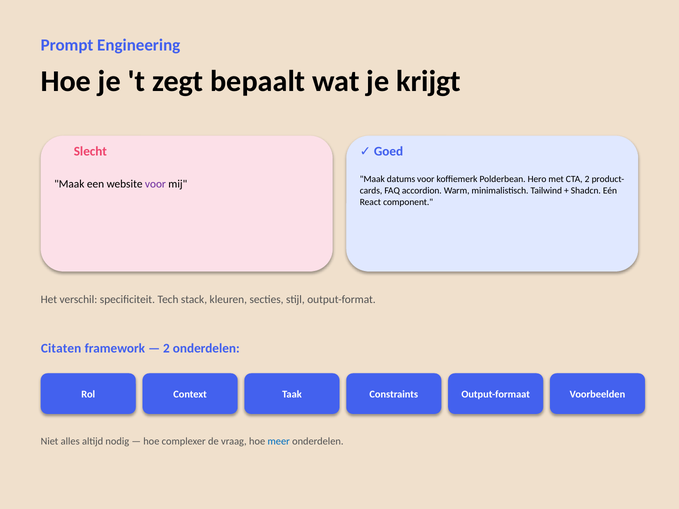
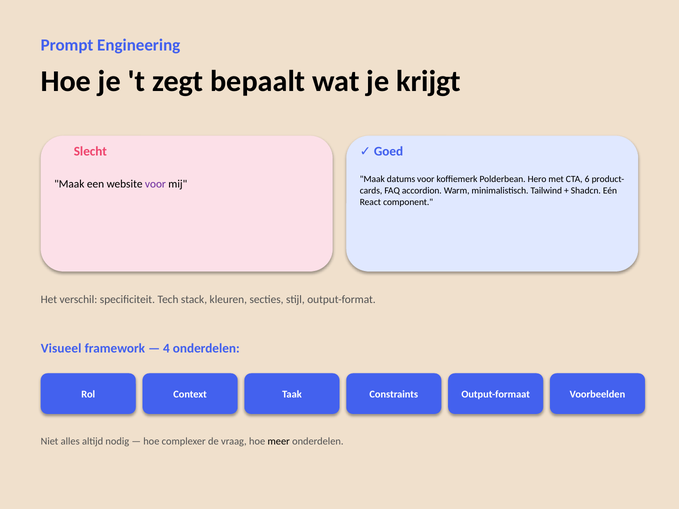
CTA 2: 2 -> 6 (587, 179)
Citaten: Citaten -> Visueel (61, 348)
2: 2 -> 4 (166, 348)
meer colour: blue -> black (279, 441)
